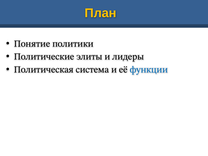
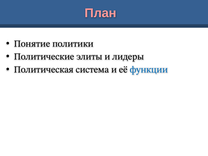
План colour: yellow -> pink (101, 13)
